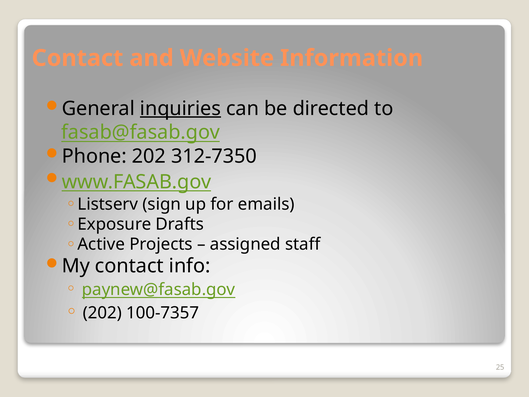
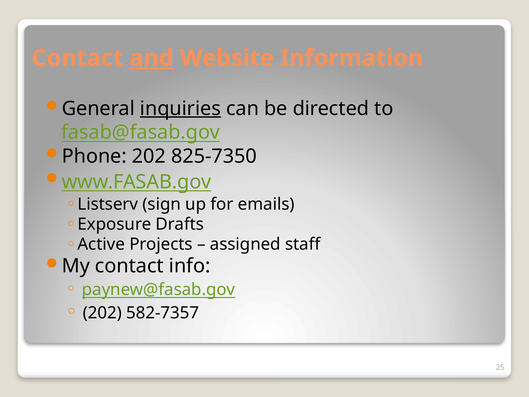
and underline: none -> present (152, 58)
312-7350: 312-7350 -> 825-7350 (214, 156)
100-7357: 100-7357 -> 582-7357 (163, 313)
